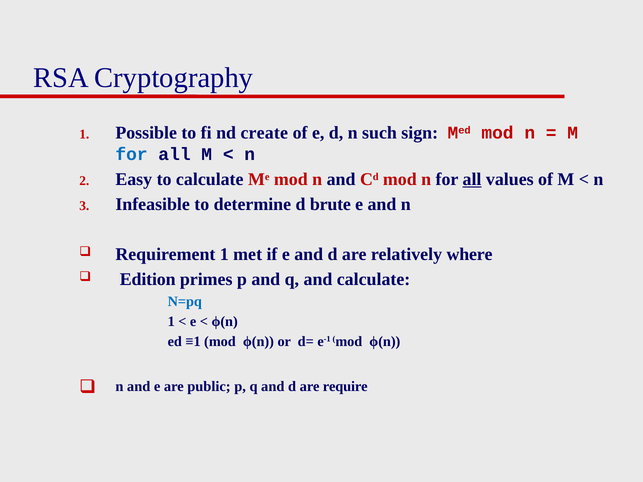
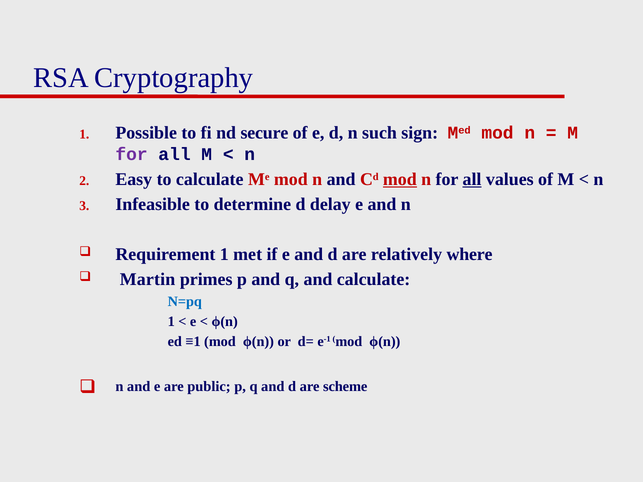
create: create -> secure (264, 133)
for colour: blue -> purple (132, 155)
mod underline: none -> present (400, 180)
brute: brute -> delay (330, 205)
Edition: Edition -> Martin (148, 280)
require: require -> scheme (345, 387)
